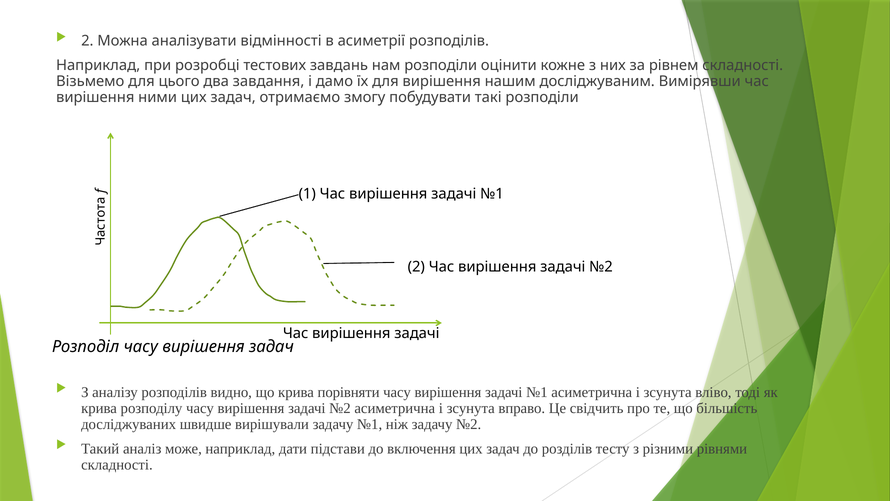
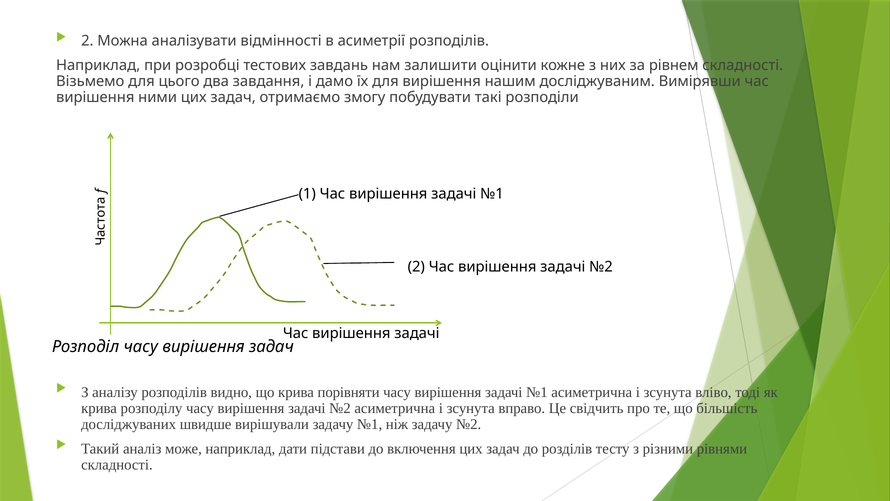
нам розподіли: розподіли -> залишити (441, 65)
